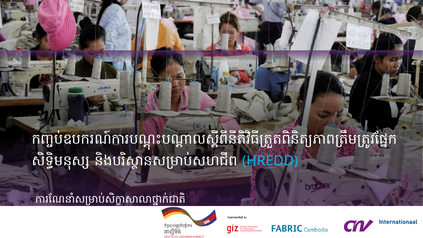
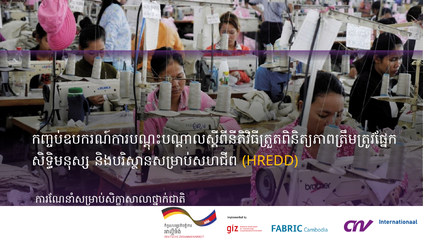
HREDD colour: light blue -> yellow (270, 161)
